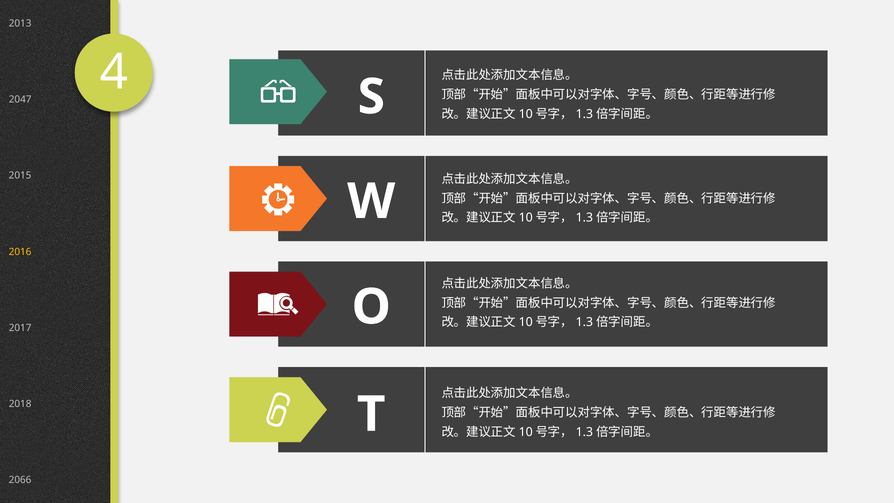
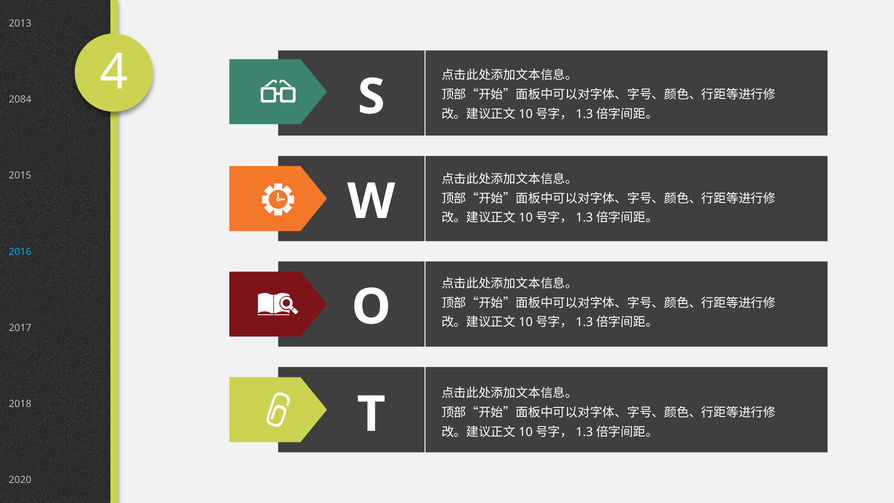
2047: 2047 -> 2084 (20, 99)
2016 colour: yellow -> light blue (20, 252)
2066: 2066 -> 2020 (20, 480)
